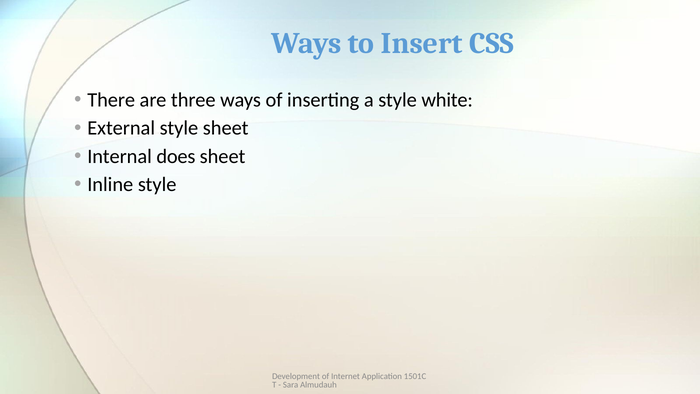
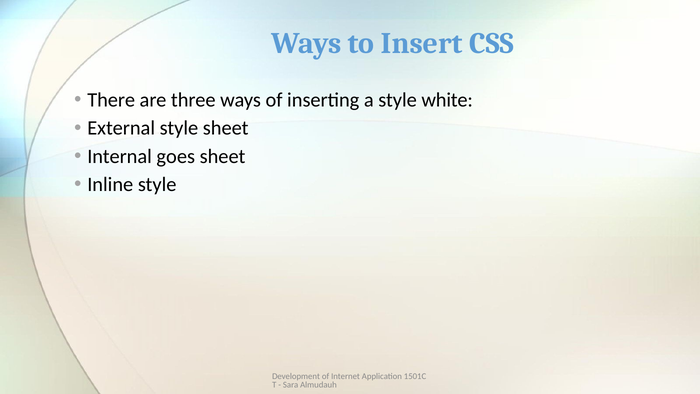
does: does -> goes (176, 156)
